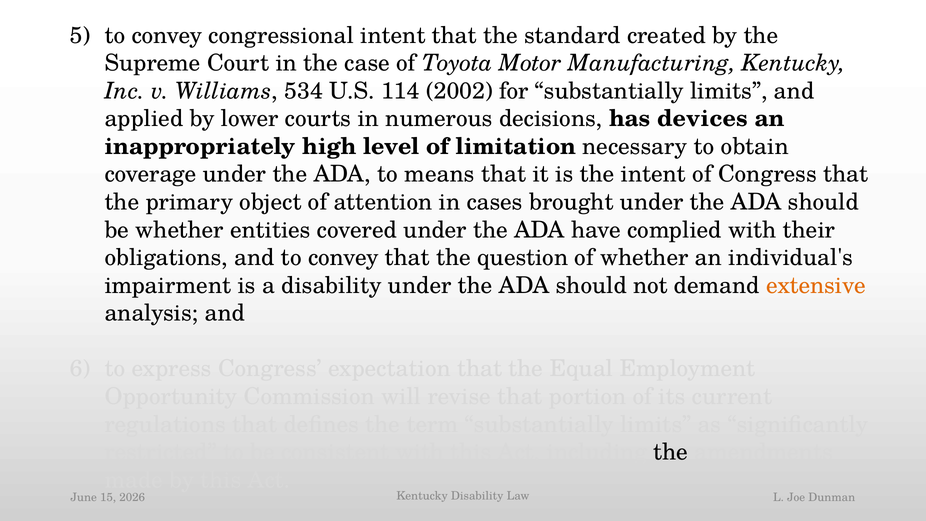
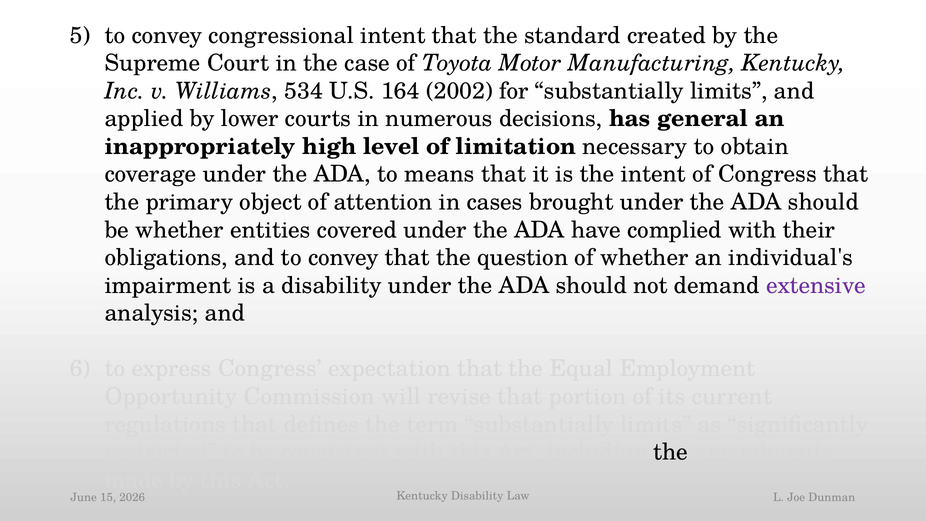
114: 114 -> 164 (400, 91)
devices: devices -> general (703, 119)
extensive colour: orange -> purple (816, 285)
